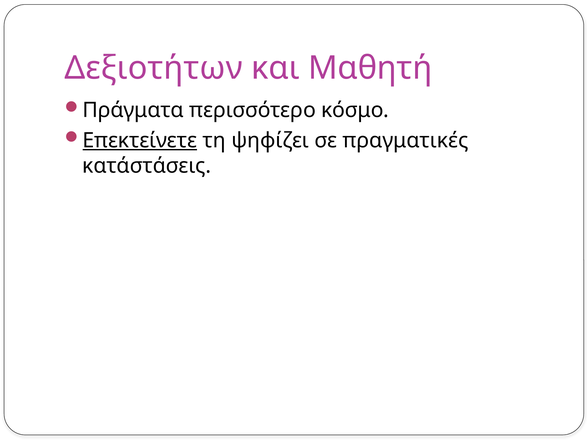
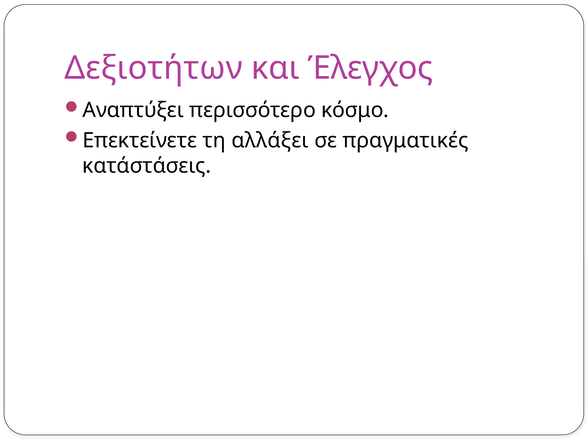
Μαθητή: Μαθητή -> Έλεγχος (370, 68)
Πράγματα: Πράγματα -> Αναπτύξει (133, 110)
Επεκτείνετε underline: present -> none (140, 140)
ψηφίζει: ψηφίζει -> αλλάξει (270, 140)
